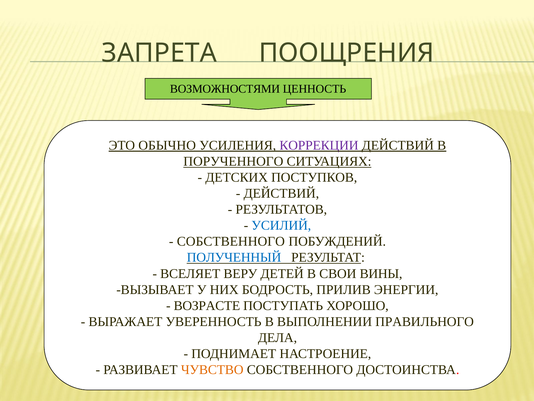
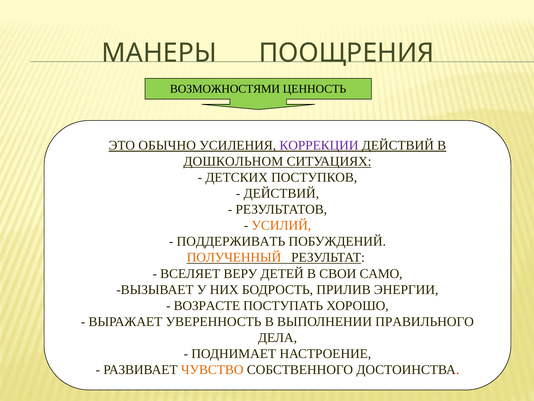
ЗАПРЕТА: ЗАПРЕТА -> МАНЕРЫ (159, 53)
ПОРУЧЕННОГО: ПОРУЧЕННОГО -> ДОШКОЛЬНОМ (233, 161)
УСИЛИЙ colour: blue -> orange (281, 225)
СОБСТВЕННОГО: СОБСТВЕННОГО -> ПОДДЕРЖИВАТЬ (231, 241)
ПОЛУЧЕННЫЙ colour: blue -> orange (234, 257)
ВИНЫ: ВИНЫ -> САМО (381, 273)
